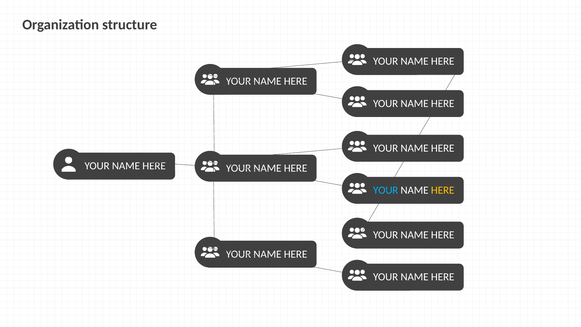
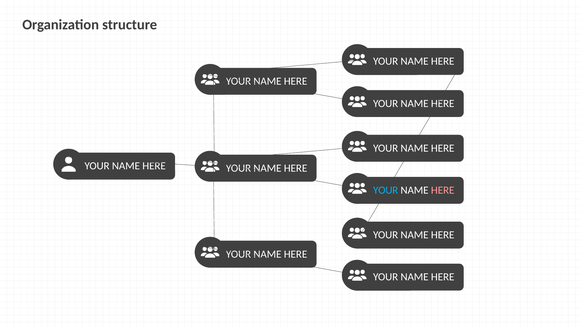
HERE colour: yellow -> pink (443, 190)
